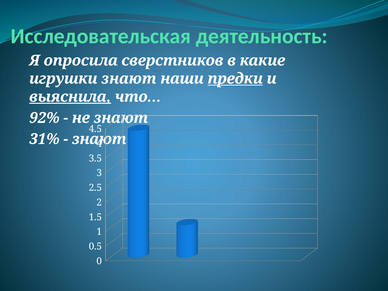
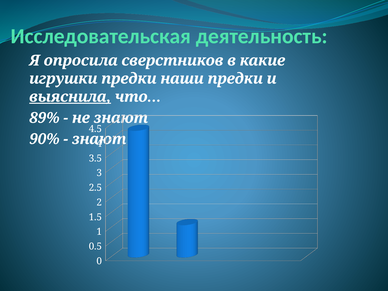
игрушки знают: знают -> предки (129, 79)
предки underline: present -> none (235, 79)
92%: 92% -> 89% (44, 118)
31%: 31% -> 90% (44, 139)
